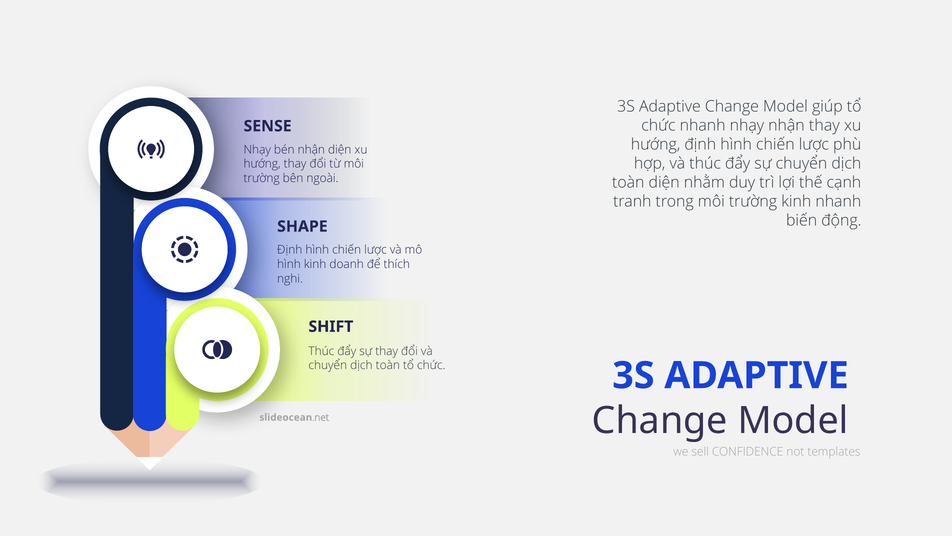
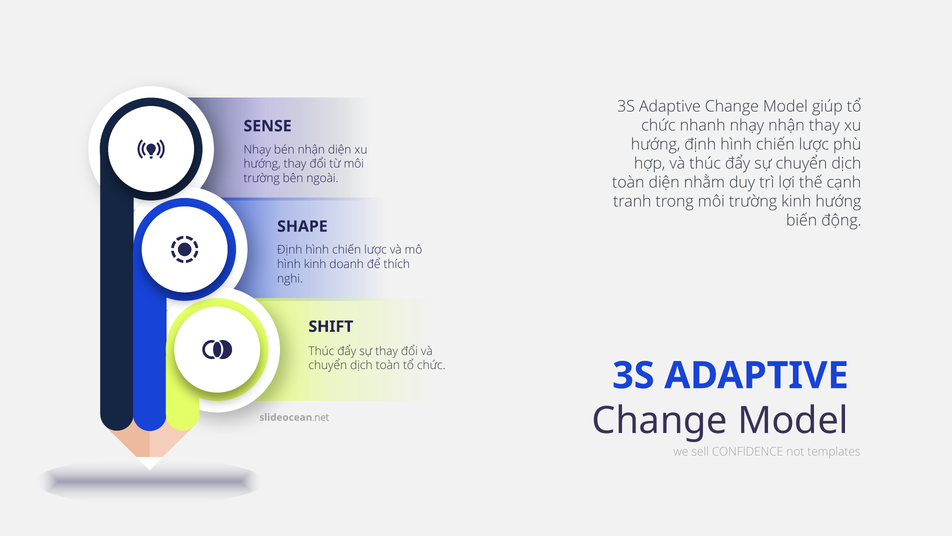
kinh nhanh: nhanh -> hướng (838, 201)
